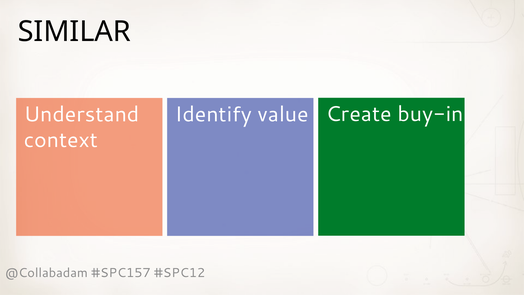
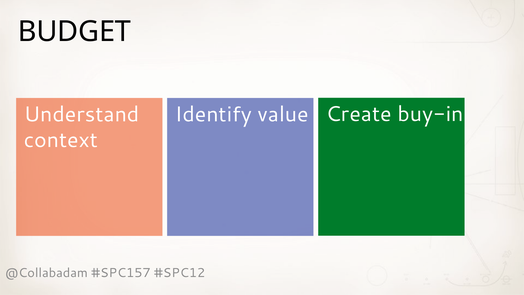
SIMILAR: SIMILAR -> BUDGET (74, 32)
